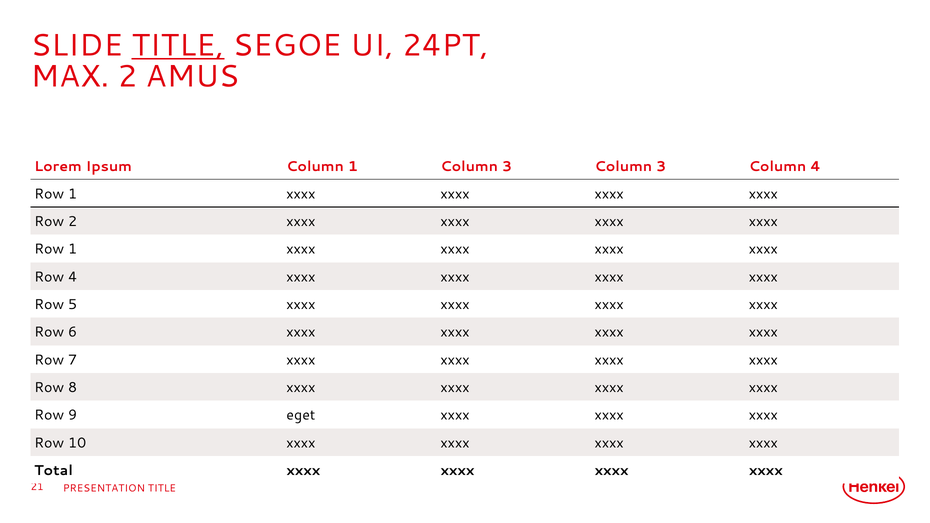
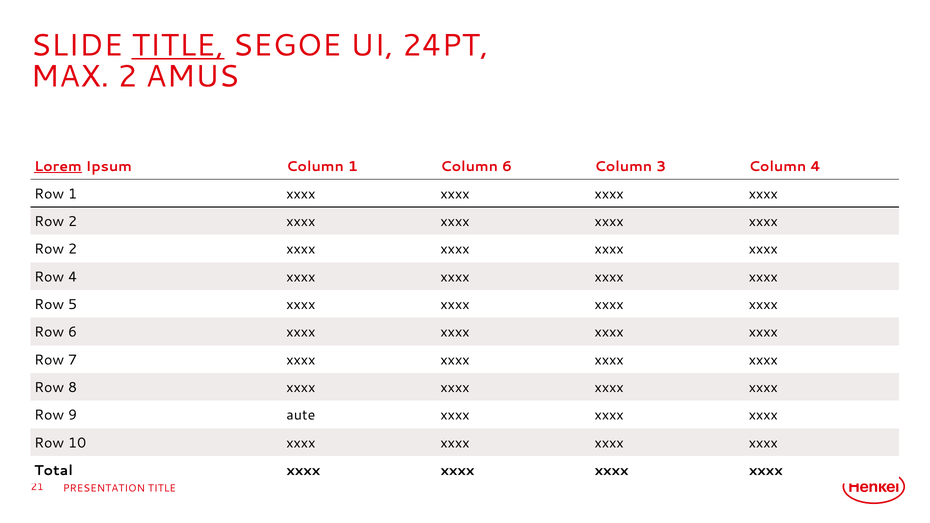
Lorem underline: none -> present (58, 166)
1 Column 3: 3 -> 6 (507, 166)
1: 1 -> 2 (73, 249)
eget: eget -> aute (301, 416)
